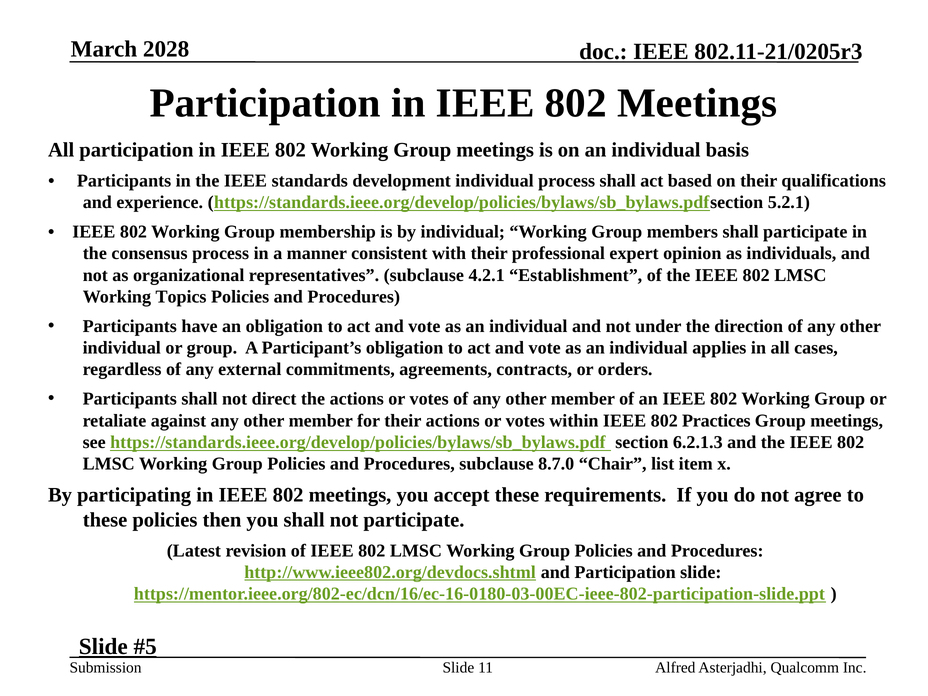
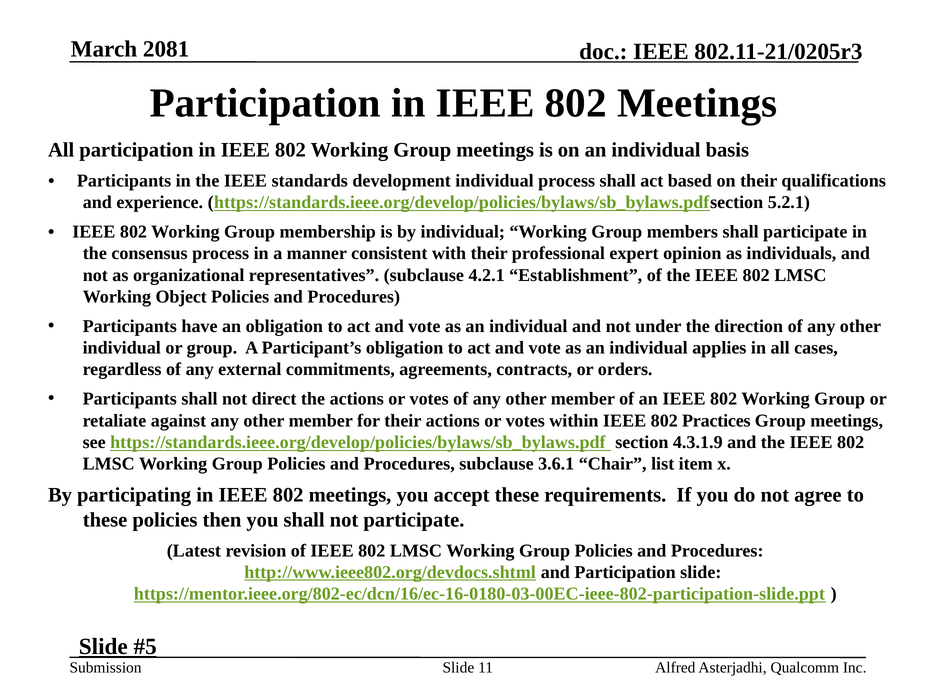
2028: 2028 -> 2081 (166, 49)
Topics: Topics -> Object (181, 297)
6.2.1.3: 6.2.1.3 -> 4.3.1.9 (698, 442)
8.7.0: 8.7.0 -> 3.6.1 (556, 464)
